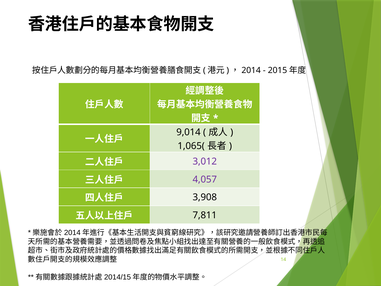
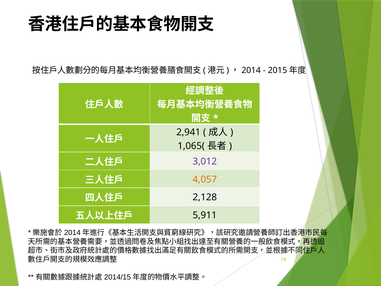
9,014: 9,014 -> 2,941 (188, 132)
4,057 colour: purple -> orange (205, 179)
3,908: 3,908 -> 2,128 (205, 197)
7,811: 7,811 -> 5,911 (205, 215)
